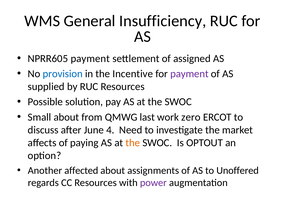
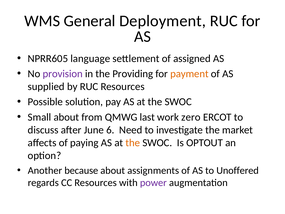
Insufficiency: Insufficiency -> Deployment (163, 21)
NPRR605 payment: payment -> language (90, 58)
provision colour: blue -> purple (63, 74)
Incentive: Incentive -> Providing (133, 74)
payment colour: purple -> orange (189, 74)
4: 4 -> 6 (110, 130)
affected: affected -> because (81, 170)
